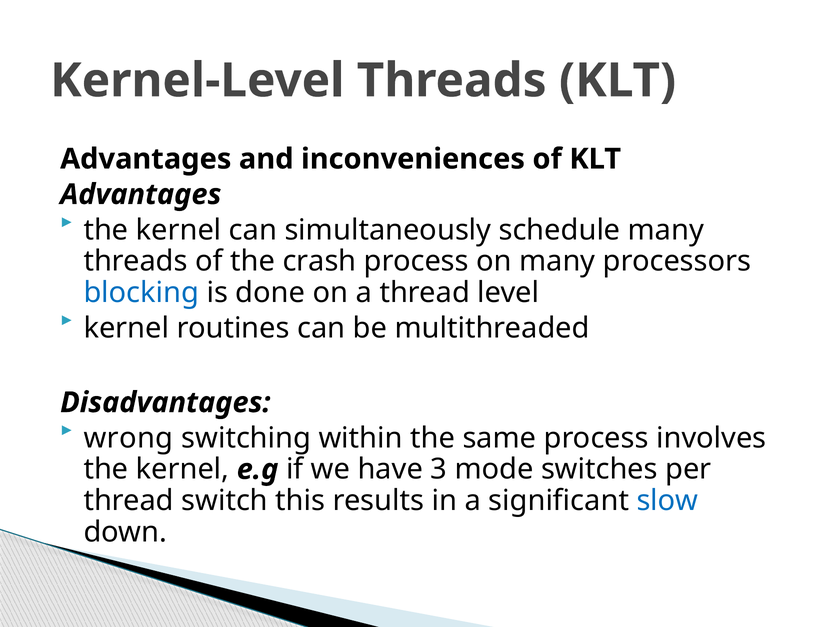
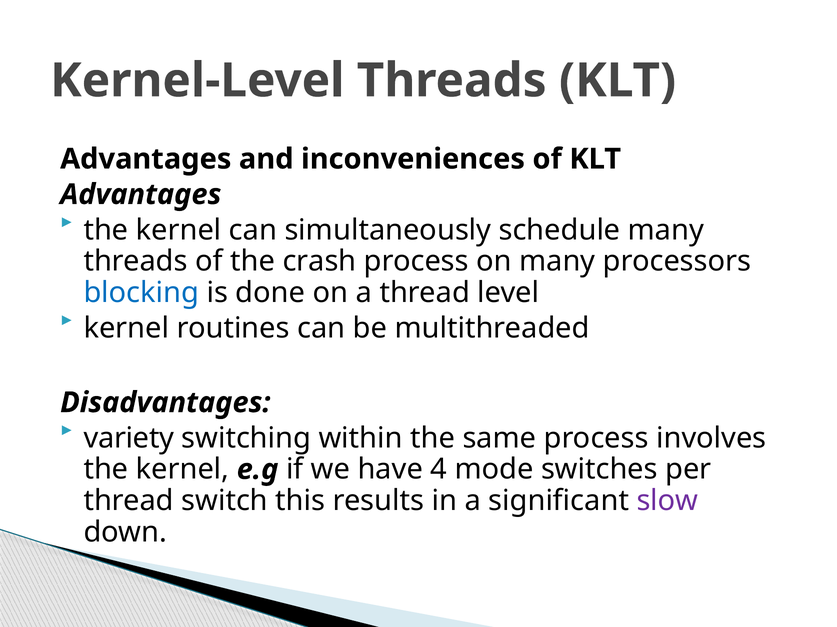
wrong: wrong -> variety (129, 439)
3: 3 -> 4 (439, 470)
slow colour: blue -> purple (667, 501)
